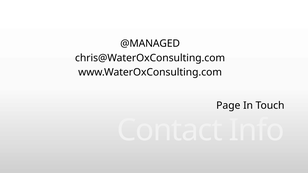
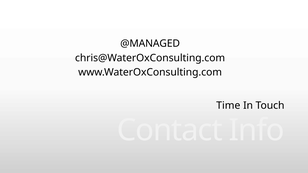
Page: Page -> Time (228, 106)
